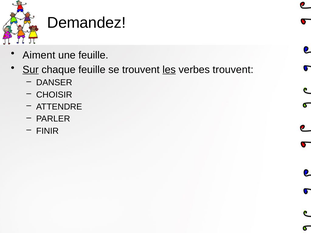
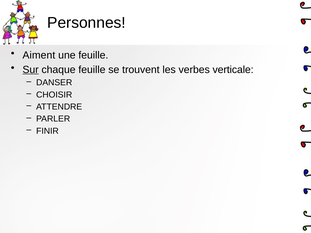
Demandez: Demandez -> Personnes (86, 23)
les underline: present -> none (169, 70)
verbes trouvent: trouvent -> verticale (233, 70)
